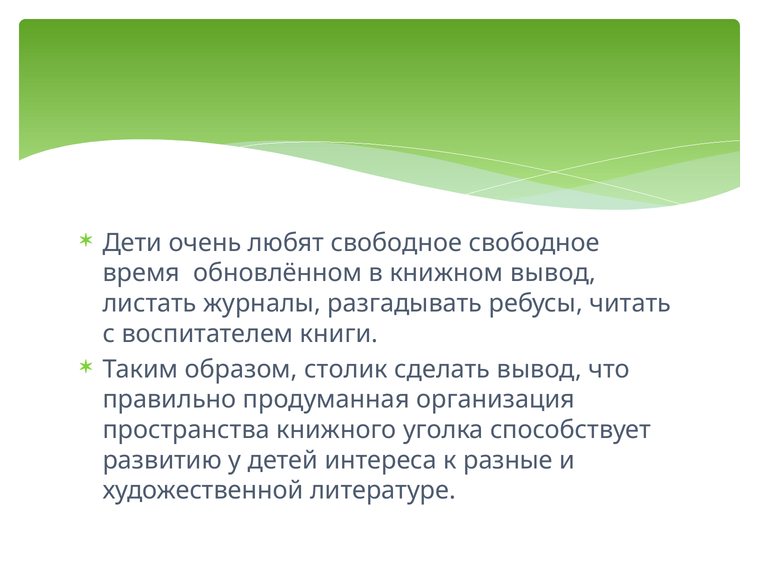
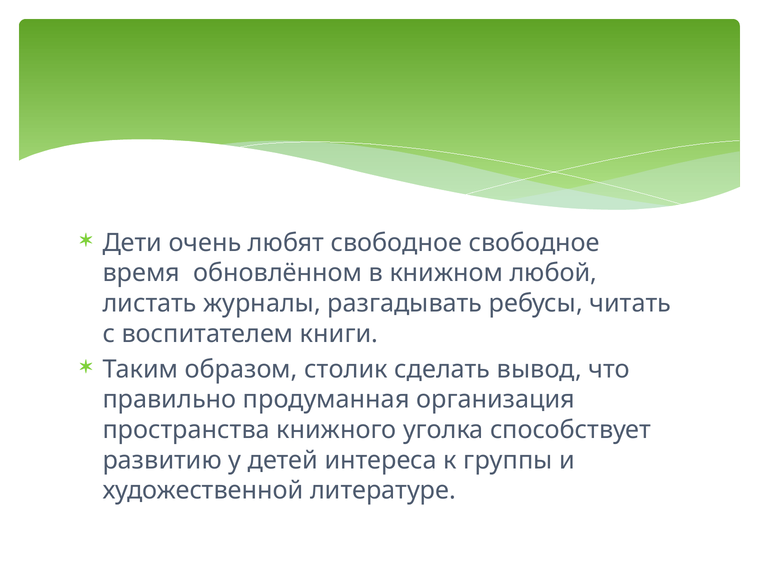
книжном вывод: вывод -> любой (553, 273)
разные: разные -> группы (508, 460)
